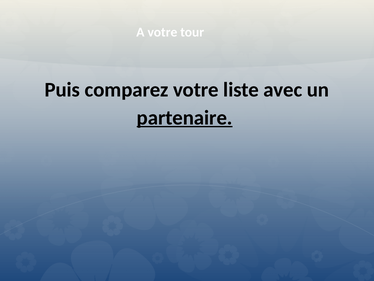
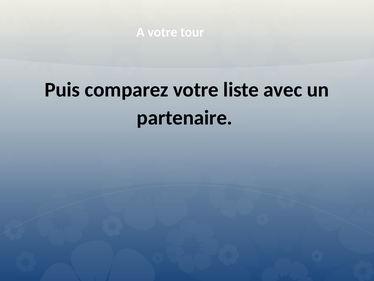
partenaire underline: present -> none (185, 118)
